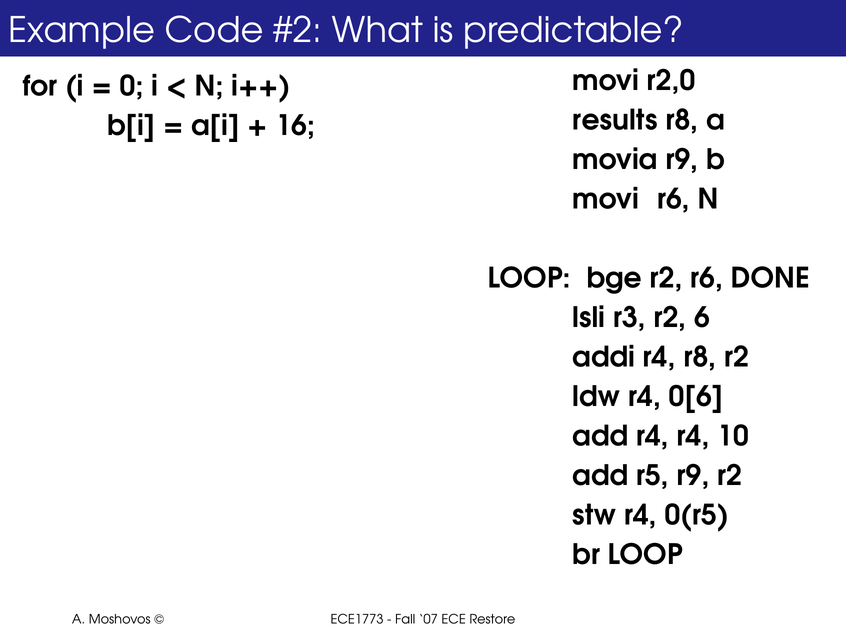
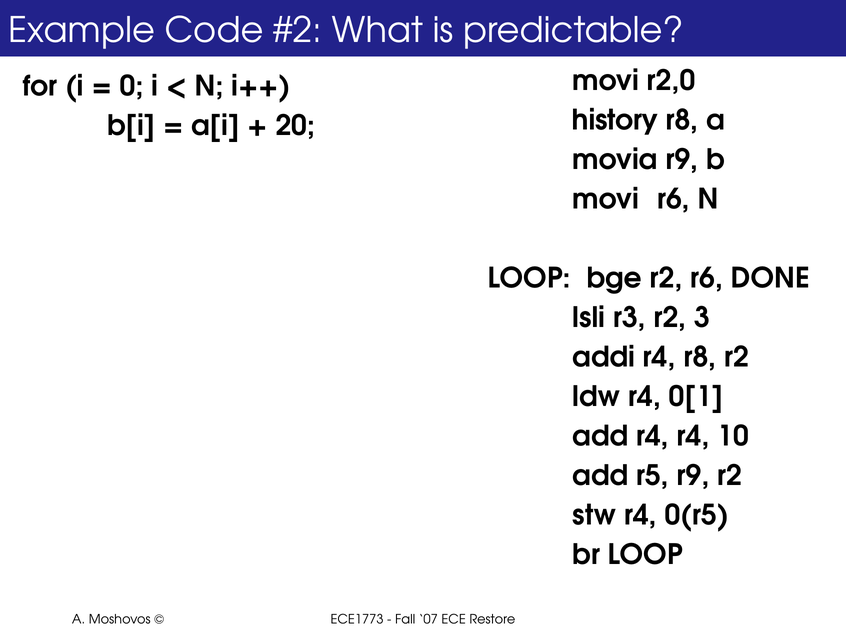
results: results -> history (615, 120)
16: 16 -> 20 (295, 126)
6: 6 -> 3 (702, 318)
0[6: 0[6 -> 0[1 (696, 397)
